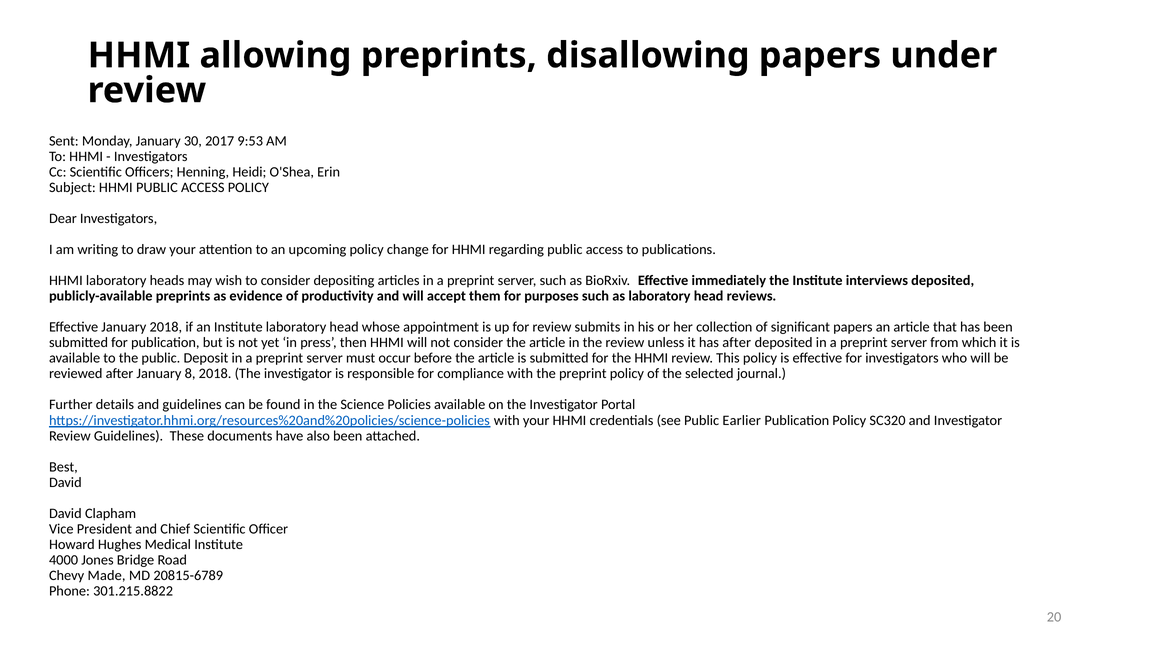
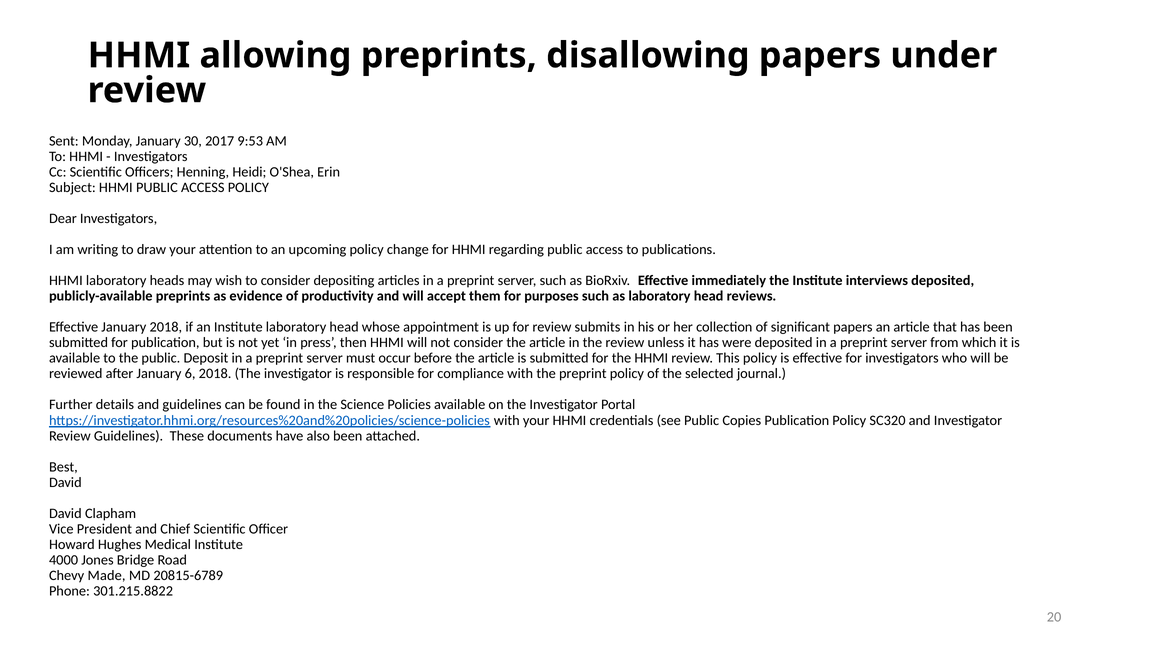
has after: after -> were (737, 343)
8: 8 -> 6 (190, 374)
Earlier: Earlier -> Copies (742, 421)
